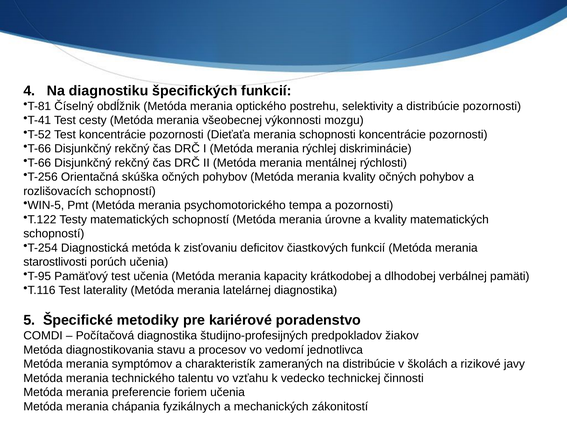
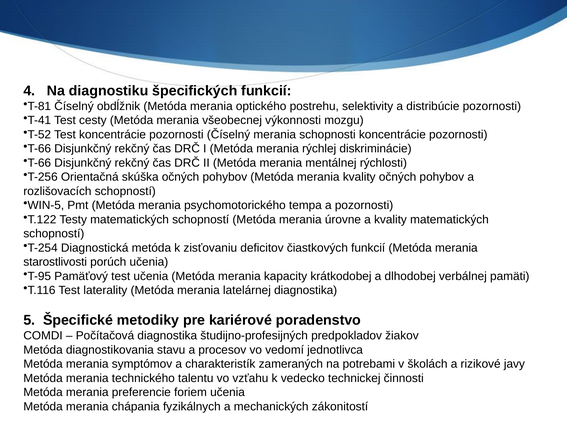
pozornosti Dieťaťa: Dieťaťa -> Číselný (229, 135)
na distribúcie: distribúcie -> potrebami (369, 364)
